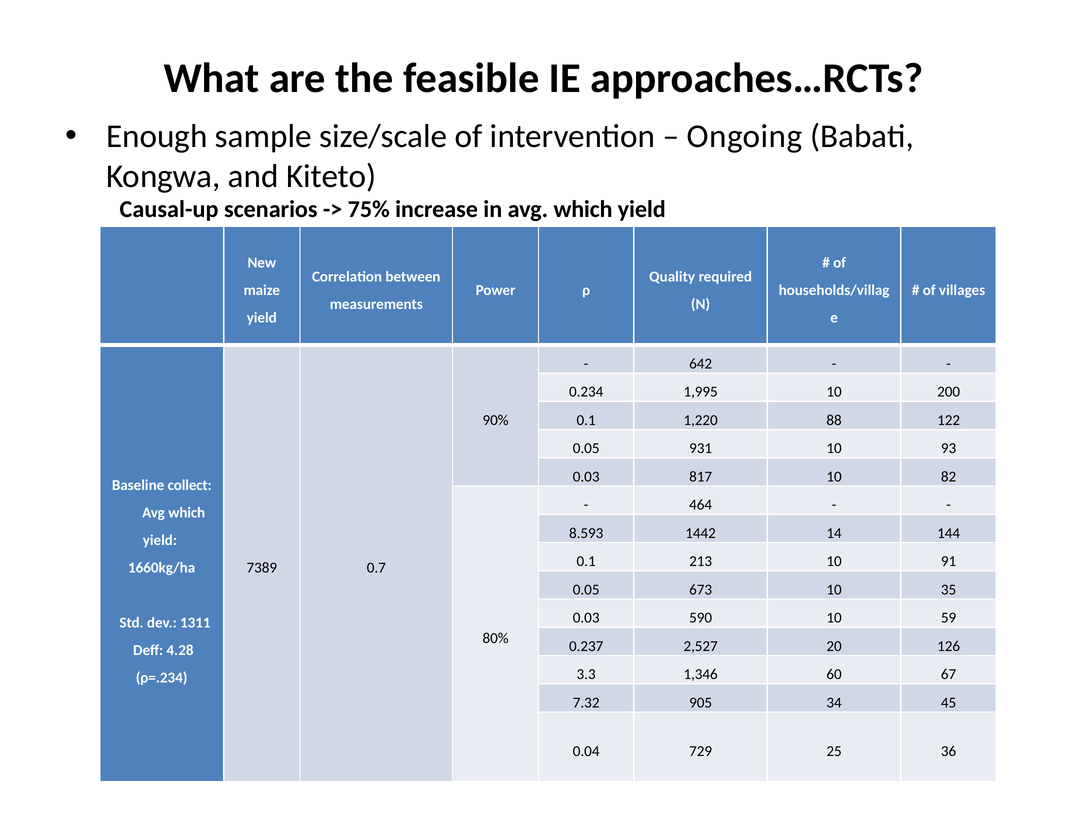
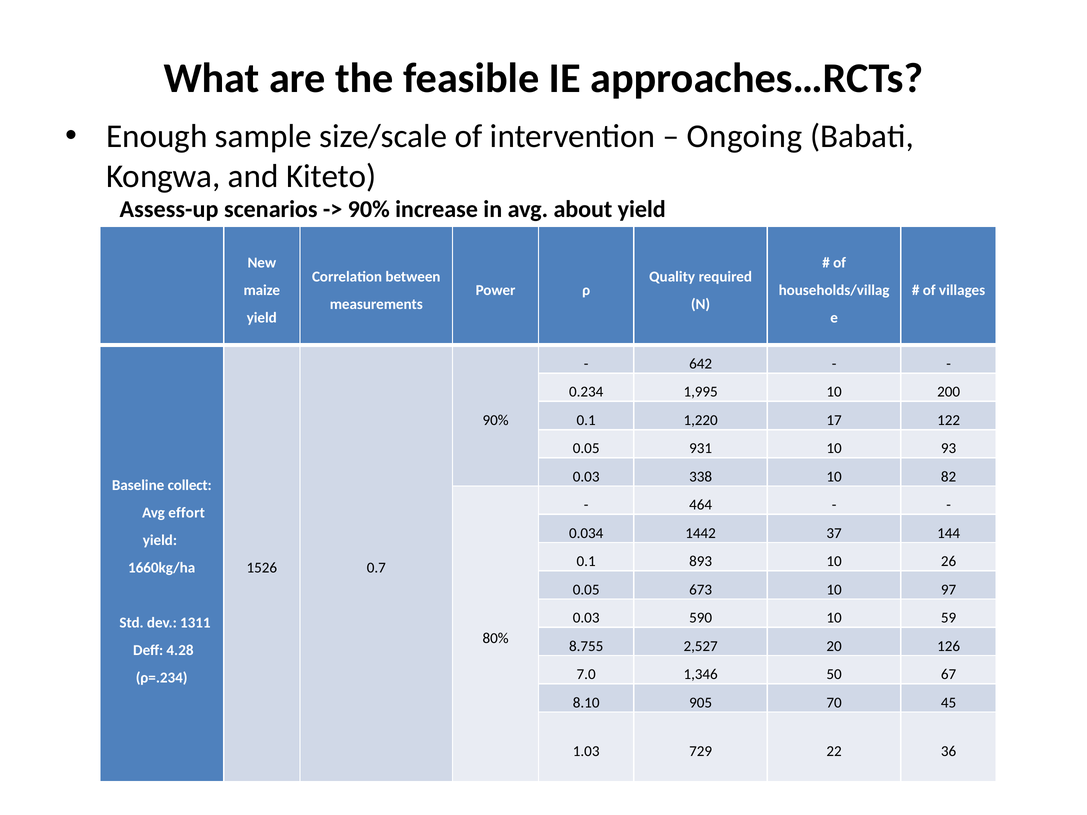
Causal-up: Causal-up -> Assess-up (169, 209)
75%: 75% -> 90% (369, 209)
in avg which: which -> about (583, 209)
88: 88 -> 17 (834, 420)
817: 817 -> 338 (701, 477)
which: which -> effort (187, 513)
8.593: 8.593 -> 0.034 (586, 533)
14: 14 -> 37 (834, 533)
213: 213 -> 893 (701, 562)
91: 91 -> 26 (949, 562)
7389: 7389 -> 1526 (262, 568)
35: 35 -> 97 (949, 590)
0.237: 0.237 -> 8.755 (586, 646)
3.3: 3.3 -> 7.0 (586, 675)
60: 60 -> 50 (834, 675)
7.32: 7.32 -> 8.10 (586, 703)
34: 34 -> 70 (834, 703)
0.04: 0.04 -> 1.03 (586, 752)
25: 25 -> 22 (834, 752)
